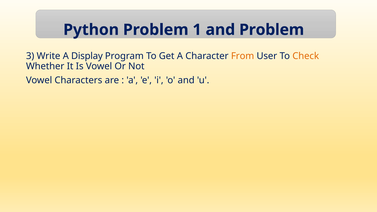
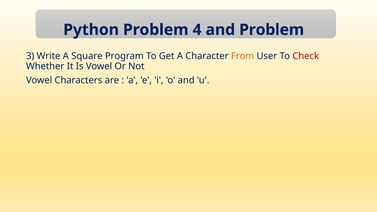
1: 1 -> 4 (197, 30)
Display: Display -> Square (87, 56)
Check colour: orange -> red (306, 56)
